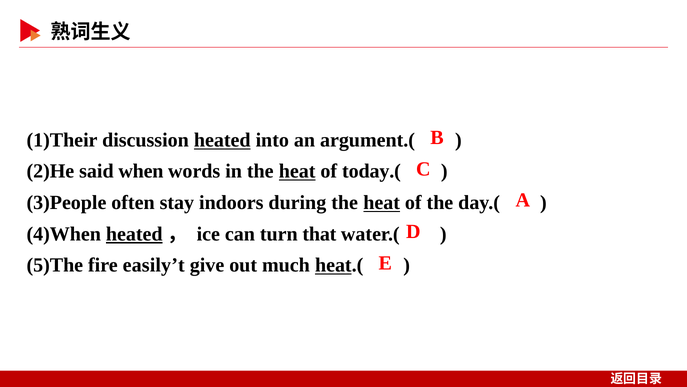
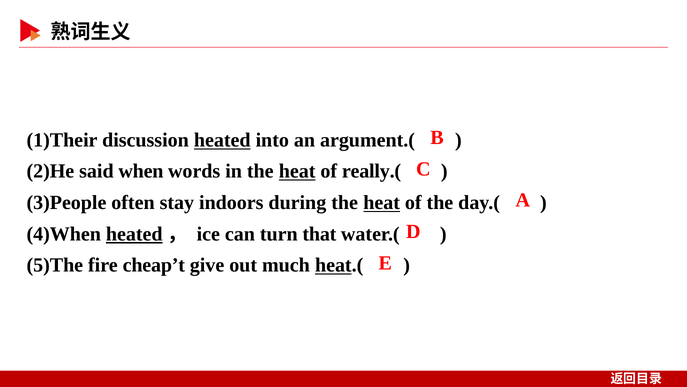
today.(: today.( -> really.( (372, 171)
easily’t: easily’t -> cheap’t (154, 265)
